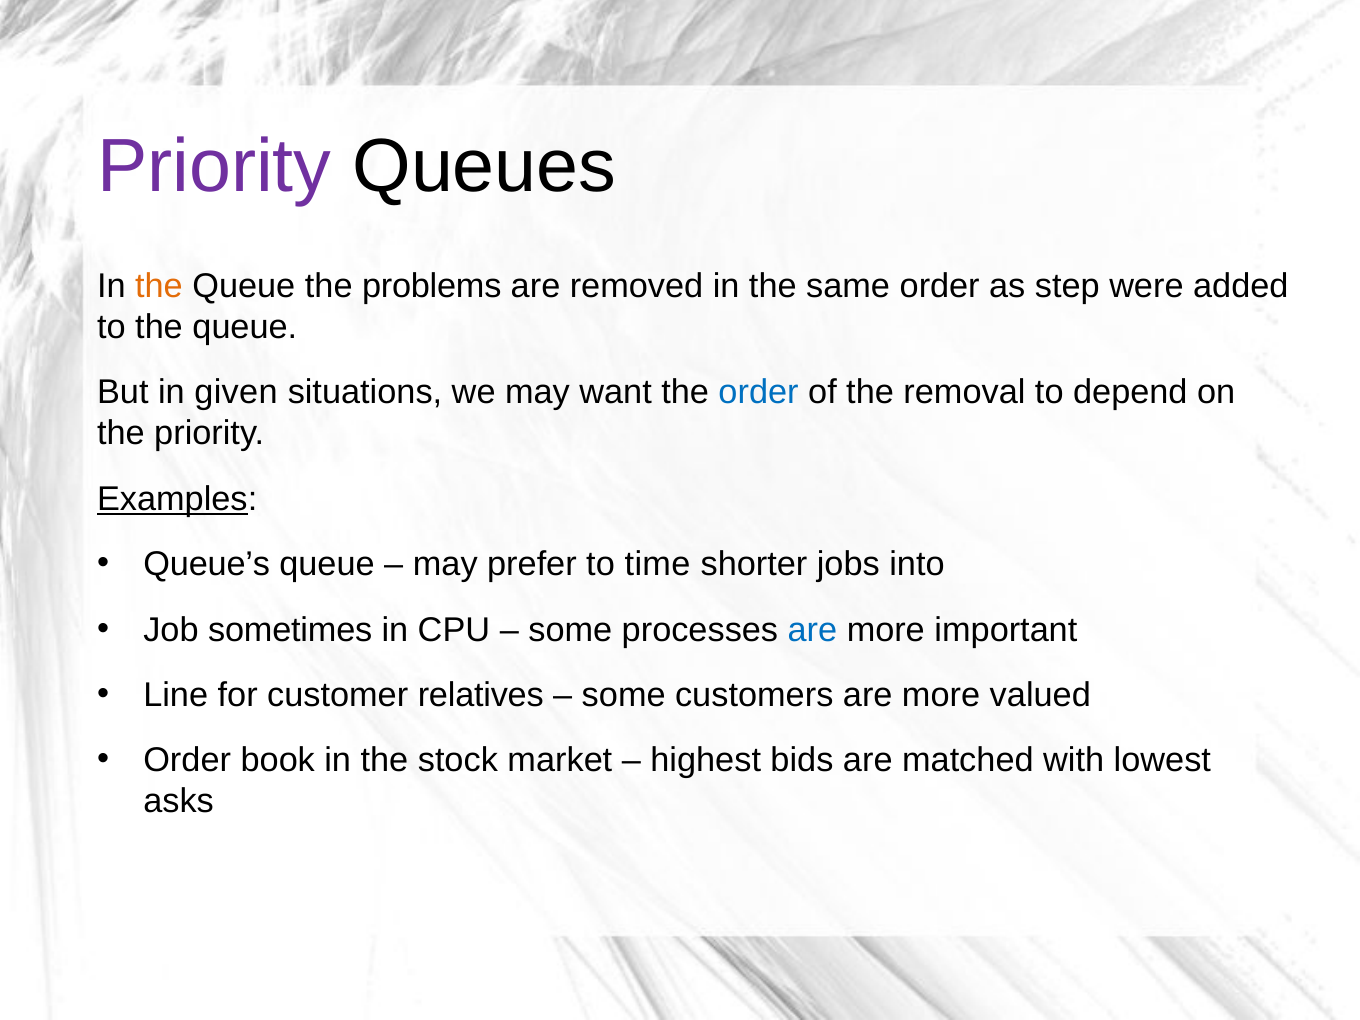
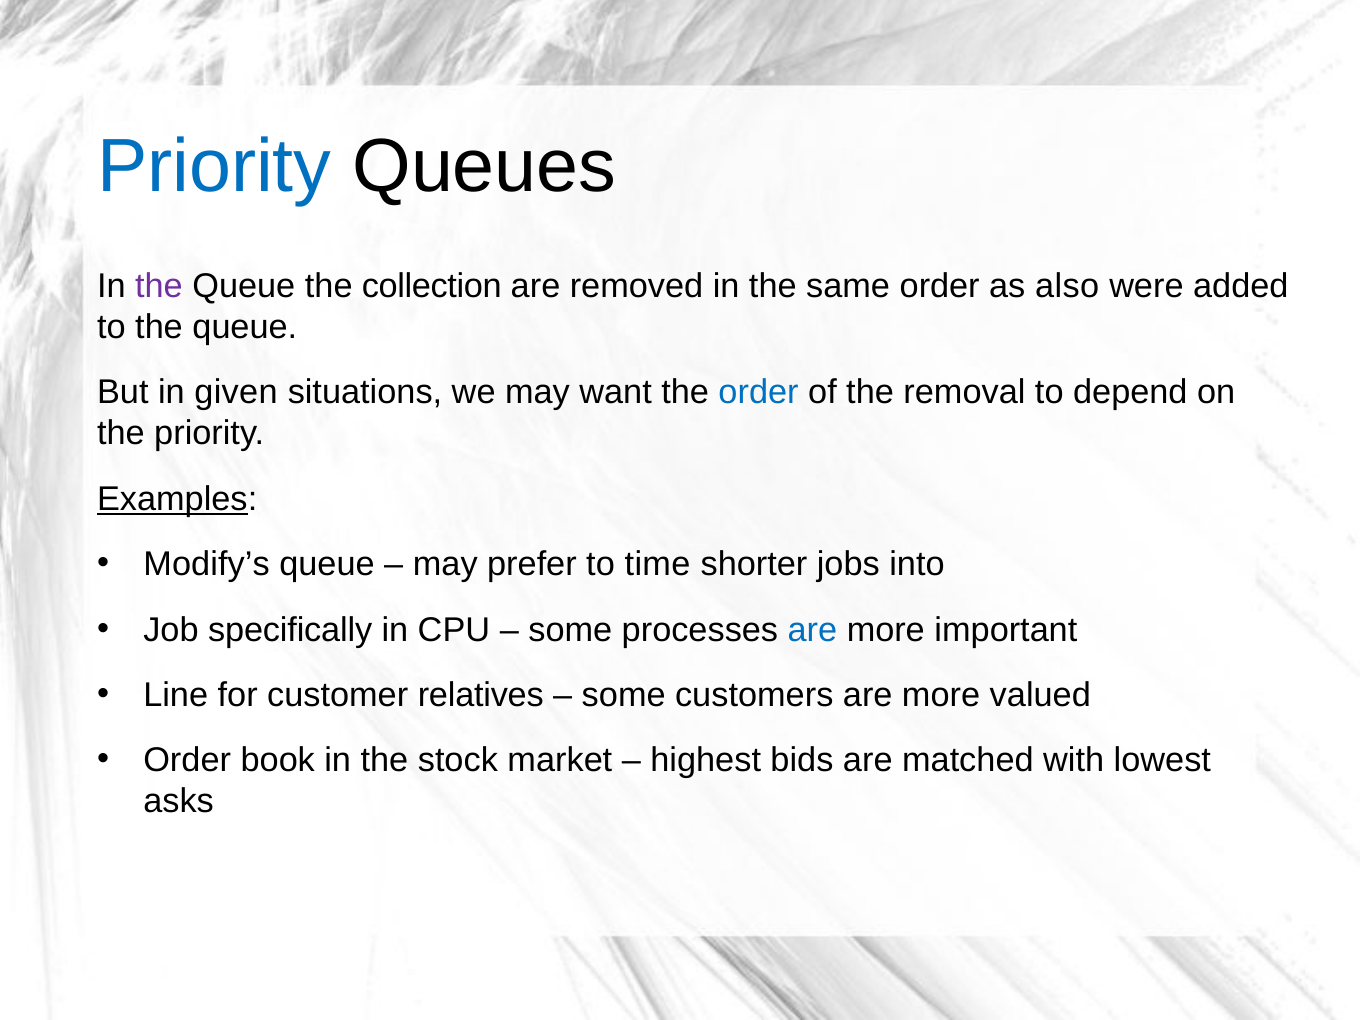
Priority colour: purple -> blue (214, 167)
the colour: orange -> purple (159, 286)
problems: problems -> collection (432, 286)
step: step -> also (1067, 286)
Queue’s: Queue’s -> Modify’s (207, 564)
sometimes: sometimes -> specifically (290, 630)
